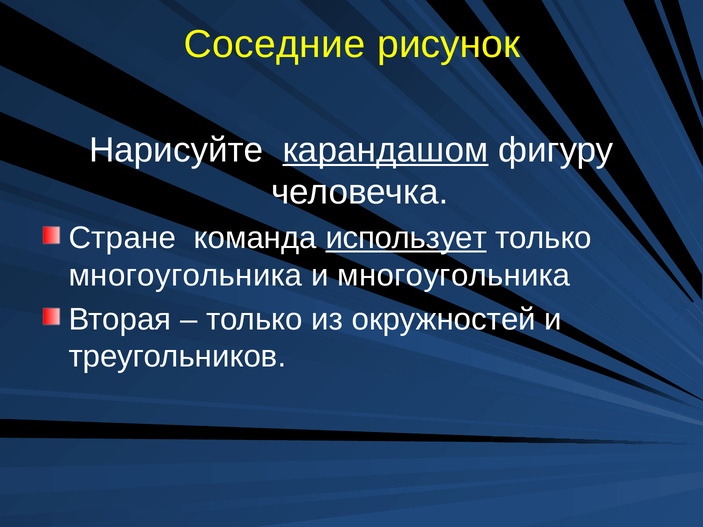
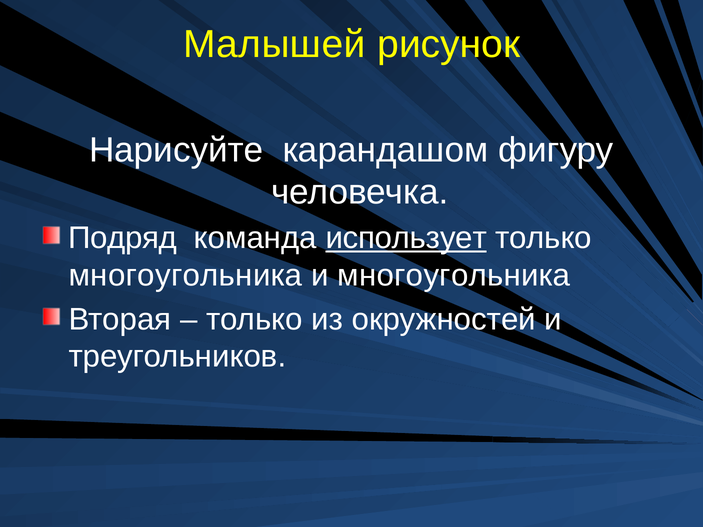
Соседние: Соседние -> Малышей (274, 45)
карандашом underline: present -> none (385, 150)
Стране: Стране -> Подряд (123, 238)
